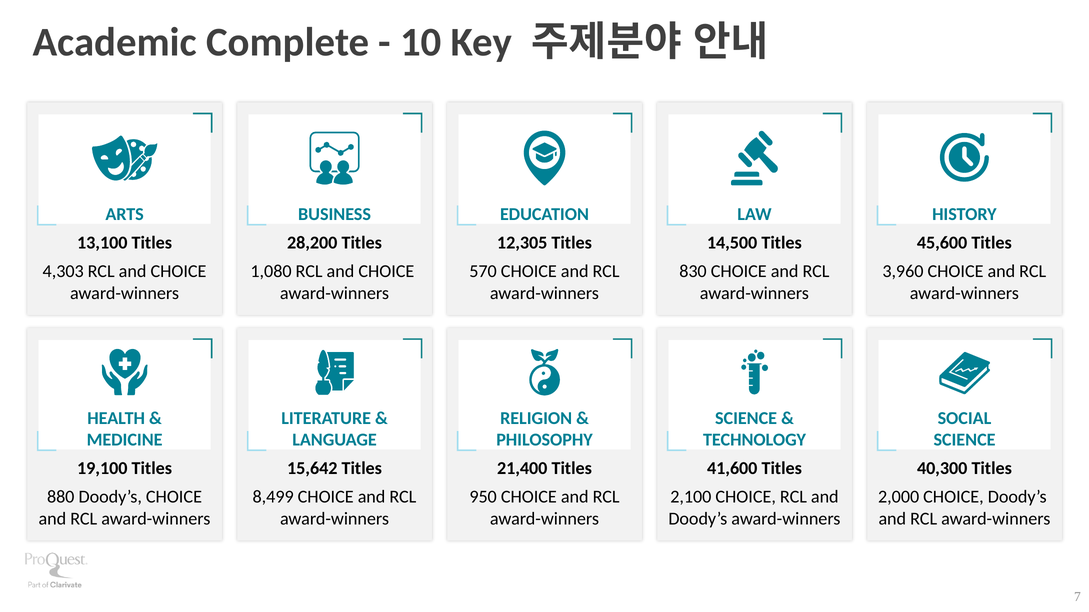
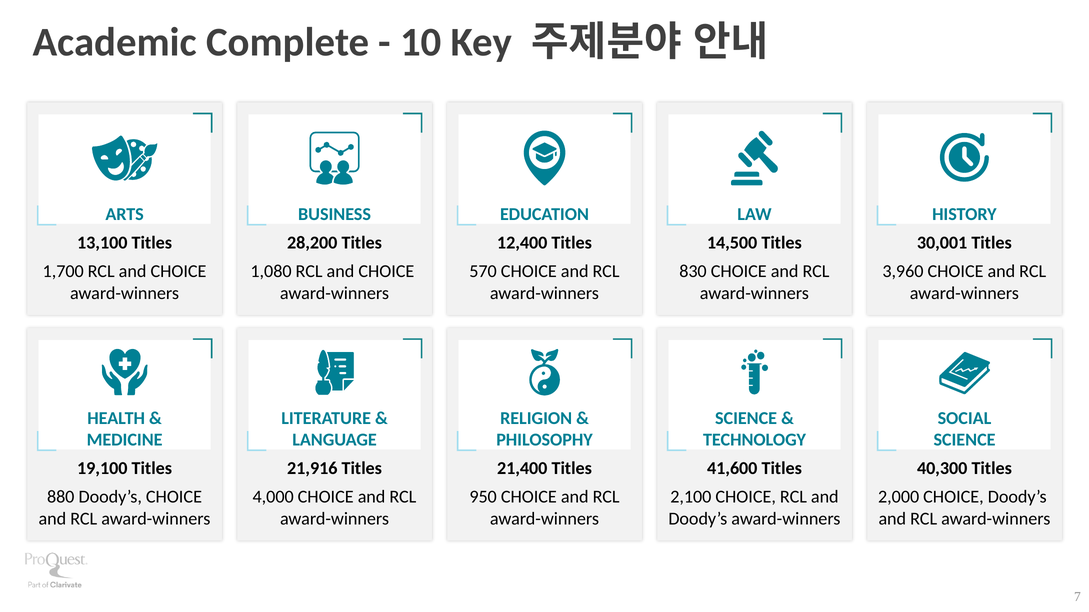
12,305: 12,305 -> 12,400 (522, 243)
45,600: 45,600 -> 30,001 (942, 243)
4,303: 4,303 -> 1,700 (63, 272)
15,642: 15,642 -> 21,916 (312, 469)
8,499: 8,499 -> 4,000 (273, 497)
